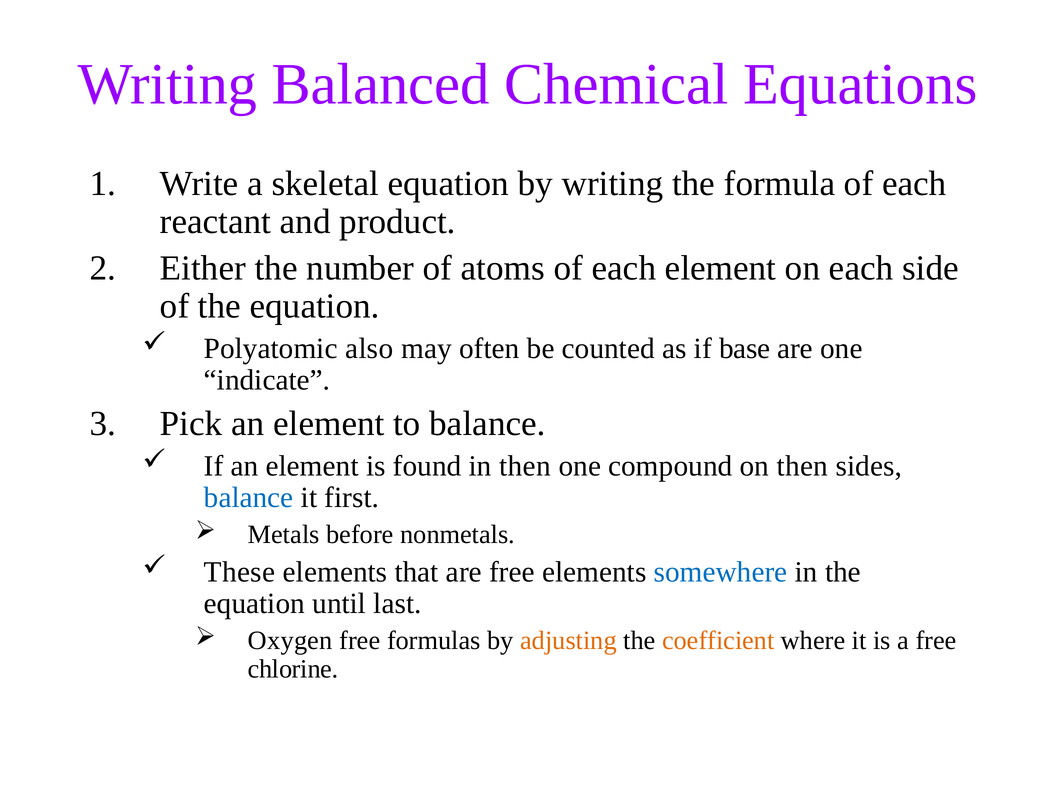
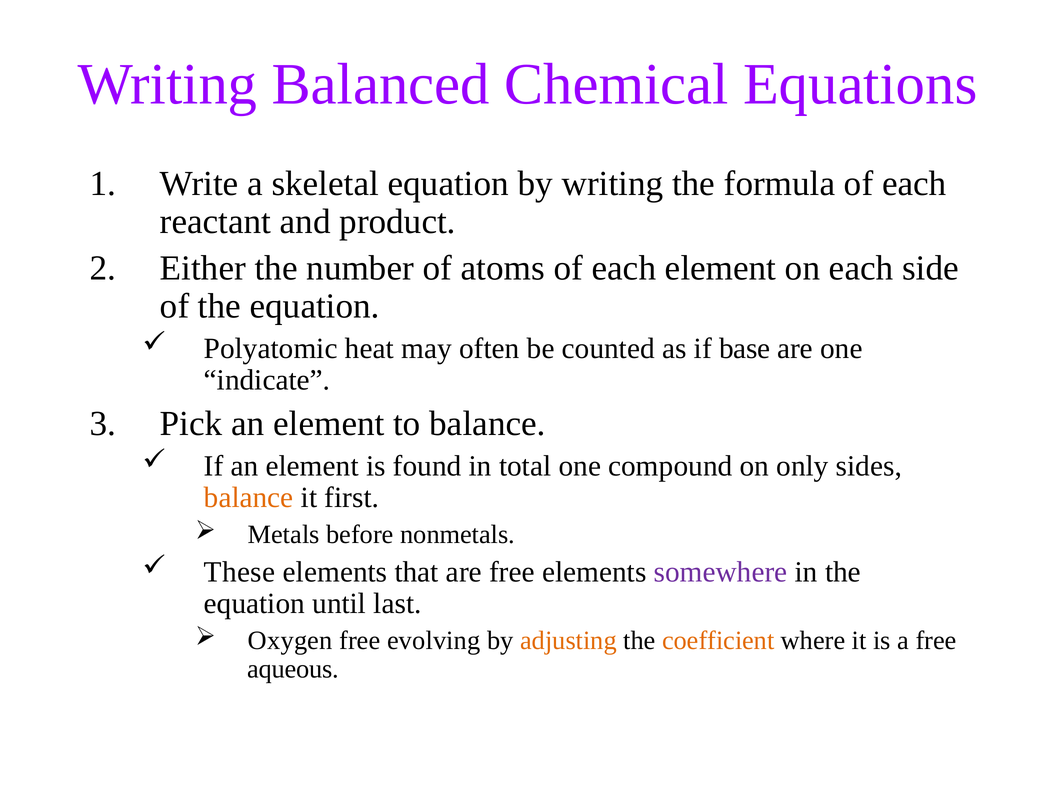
also: also -> heat (369, 349)
in then: then -> total (525, 466)
on then: then -> only (802, 466)
balance colour: blue -> orange (249, 498)
somewhere colour: blue -> purple (721, 572)
formulas: formulas -> evolving (434, 640)
chlorine: chlorine -> aqueous (293, 669)
